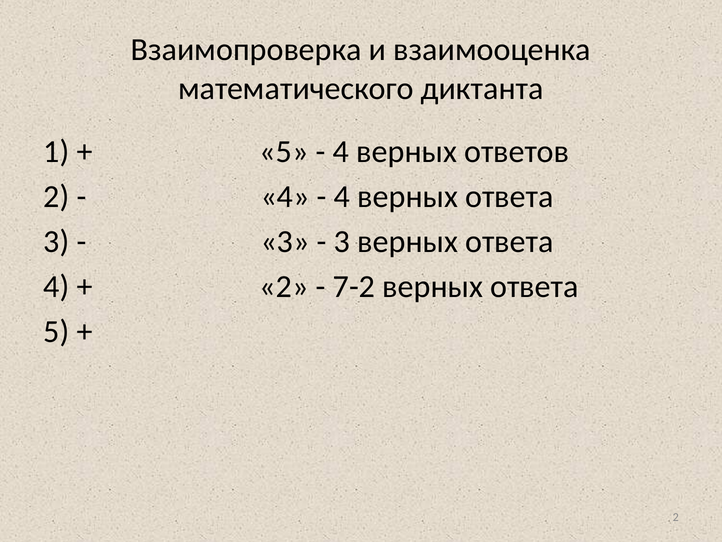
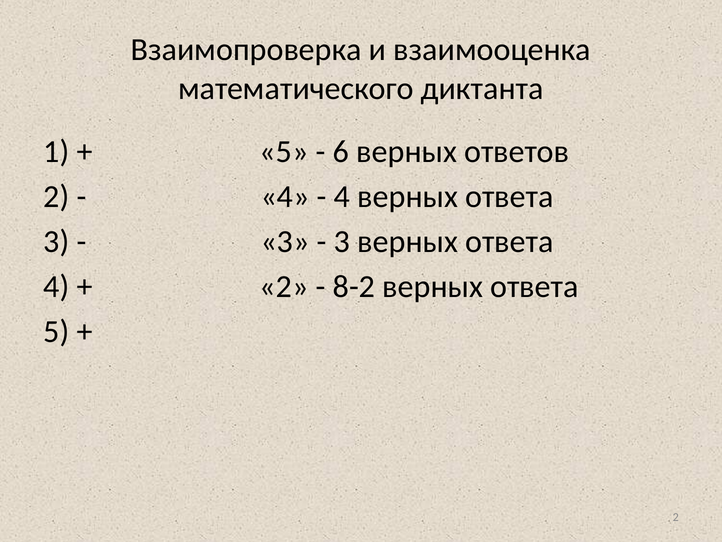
4: 4 -> 6 (341, 151)
7-2: 7-2 -> 8-2 (354, 286)
